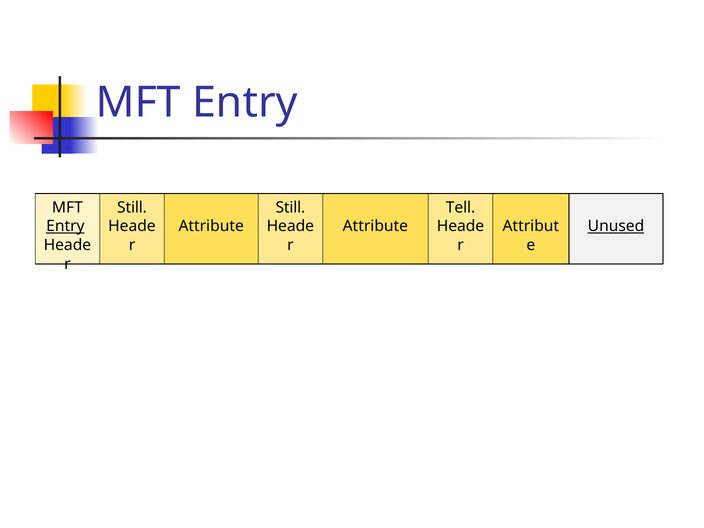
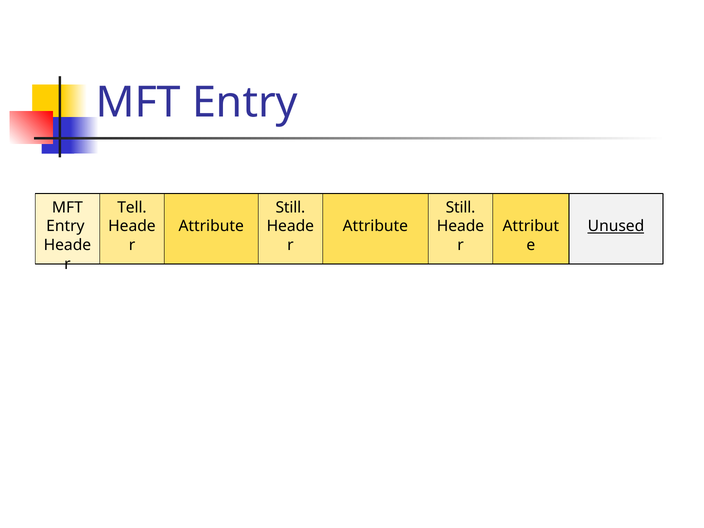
Still: Still -> Tell (132, 208)
Tell: Tell -> Still (461, 208)
Entry underline: present -> none (65, 226)
